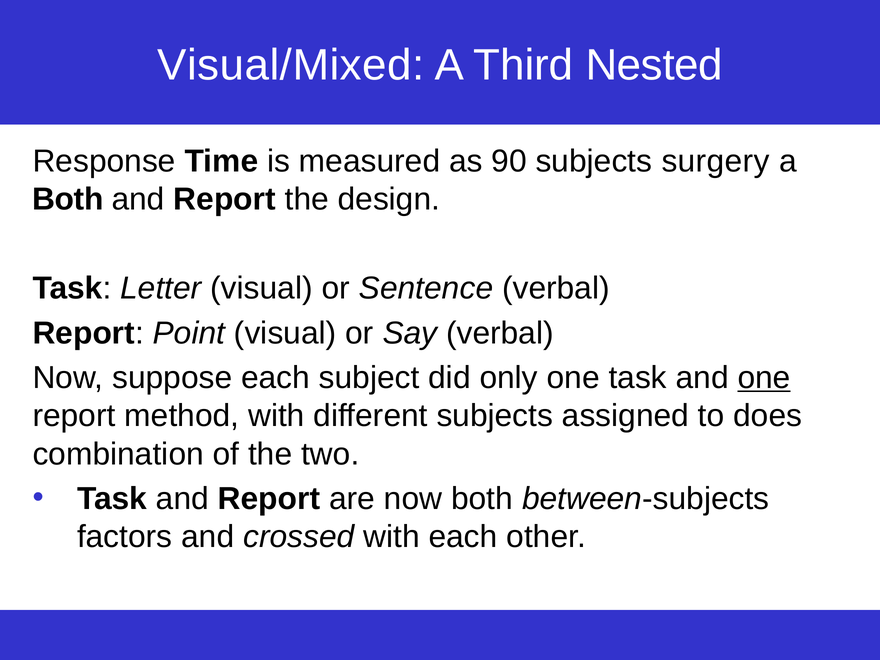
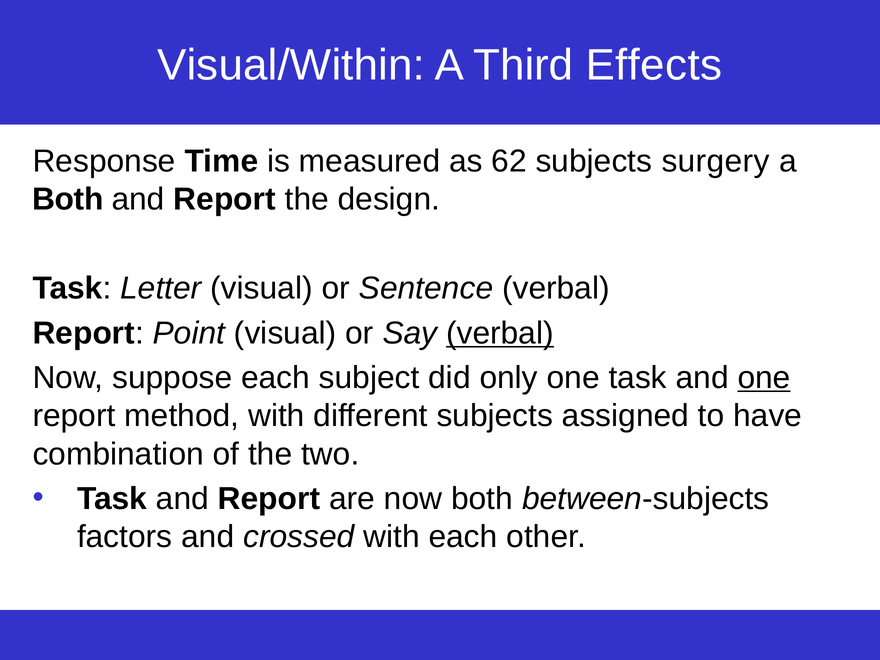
Visual/Mixed: Visual/Mixed -> Visual/Within (291, 65)
Nested: Nested -> Effects (654, 65)
90: 90 -> 62 (509, 161)
verbal underline: none -> present (500, 333)
does: does -> have (768, 416)
